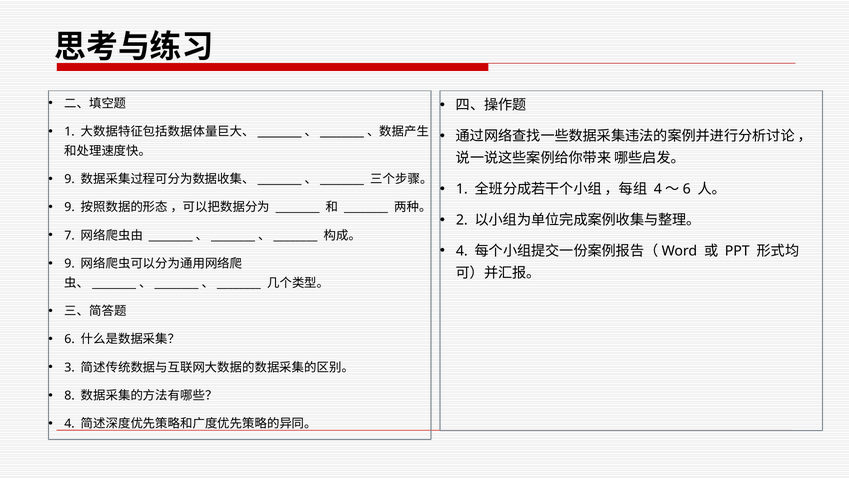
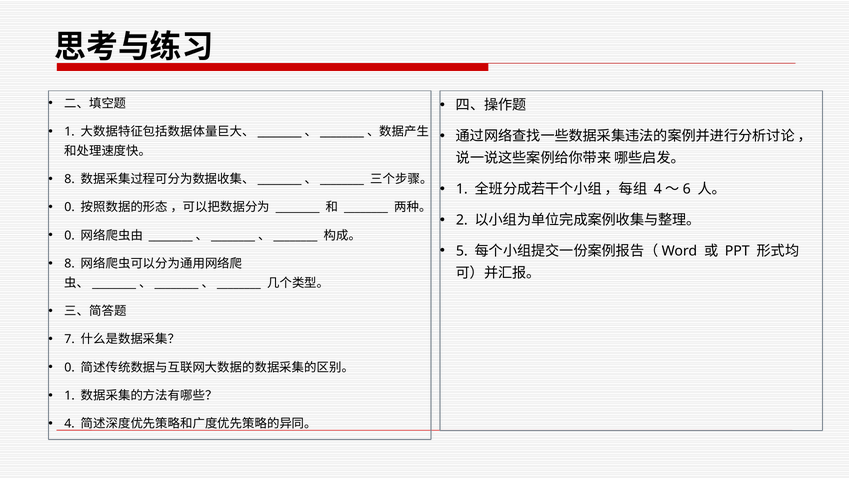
9: 9 -> 8 (70, 179)
9: 9 -> 0 (70, 207)
7: 7 -> 0 (70, 235)
4: 4 -> 5 (462, 251)
9: 9 -> 8 (70, 263)
6: 6 -> 7 (70, 339)
3: 3 -> 0 (70, 367)
8: 8 -> 1 (70, 395)
